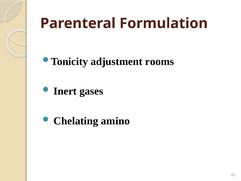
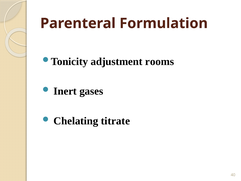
amino: amino -> titrate (115, 121)
